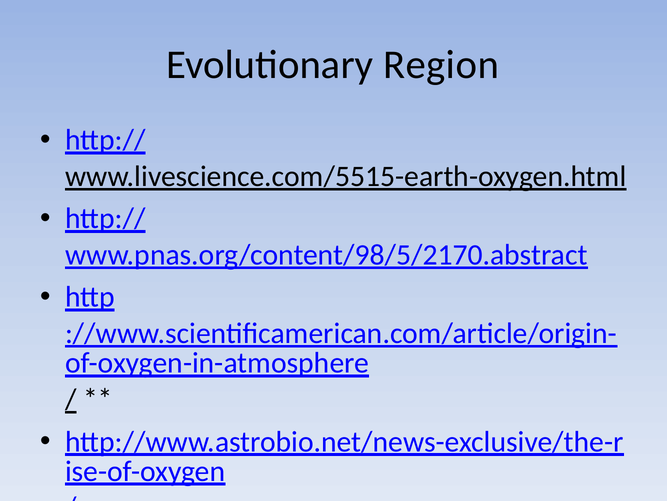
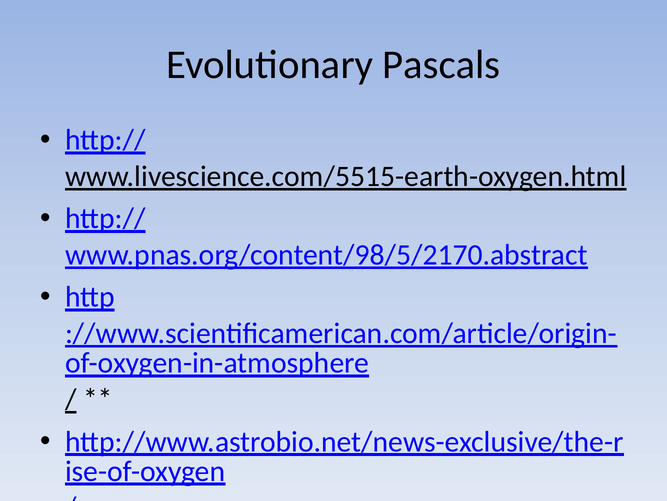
Region: Region -> Pascals (441, 65)
